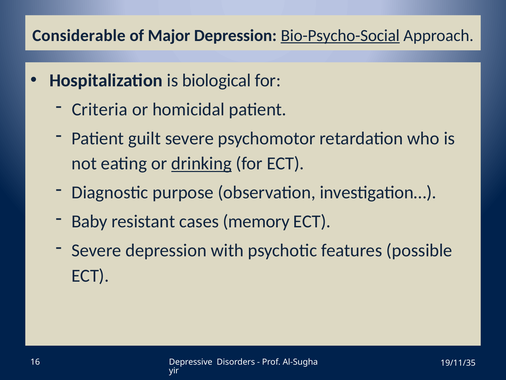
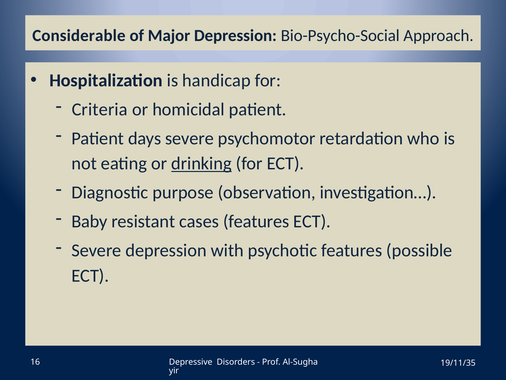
Bio-Psycho-Social underline: present -> none (340, 35)
biological: biological -> handicap (216, 80)
guilt: guilt -> days (145, 138)
cases memory: memory -> features (256, 221)
